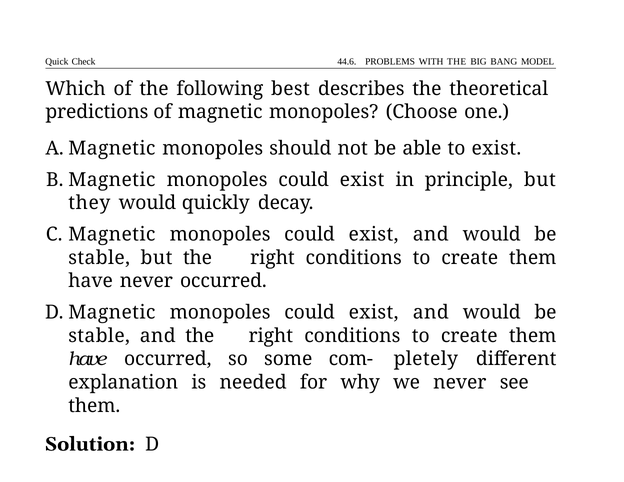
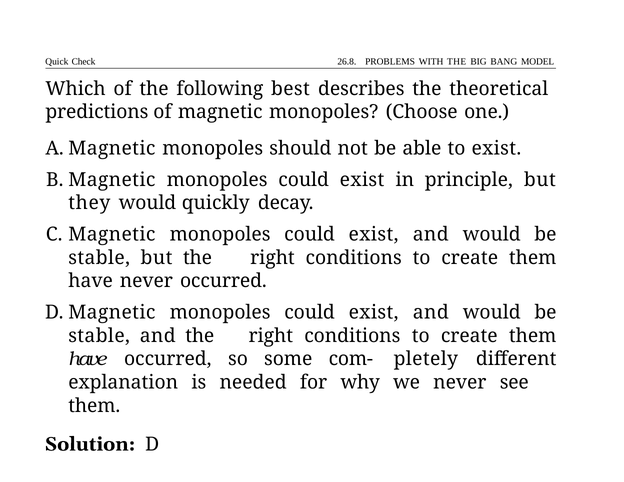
44.6: 44.6 -> 26.8 (347, 62)
